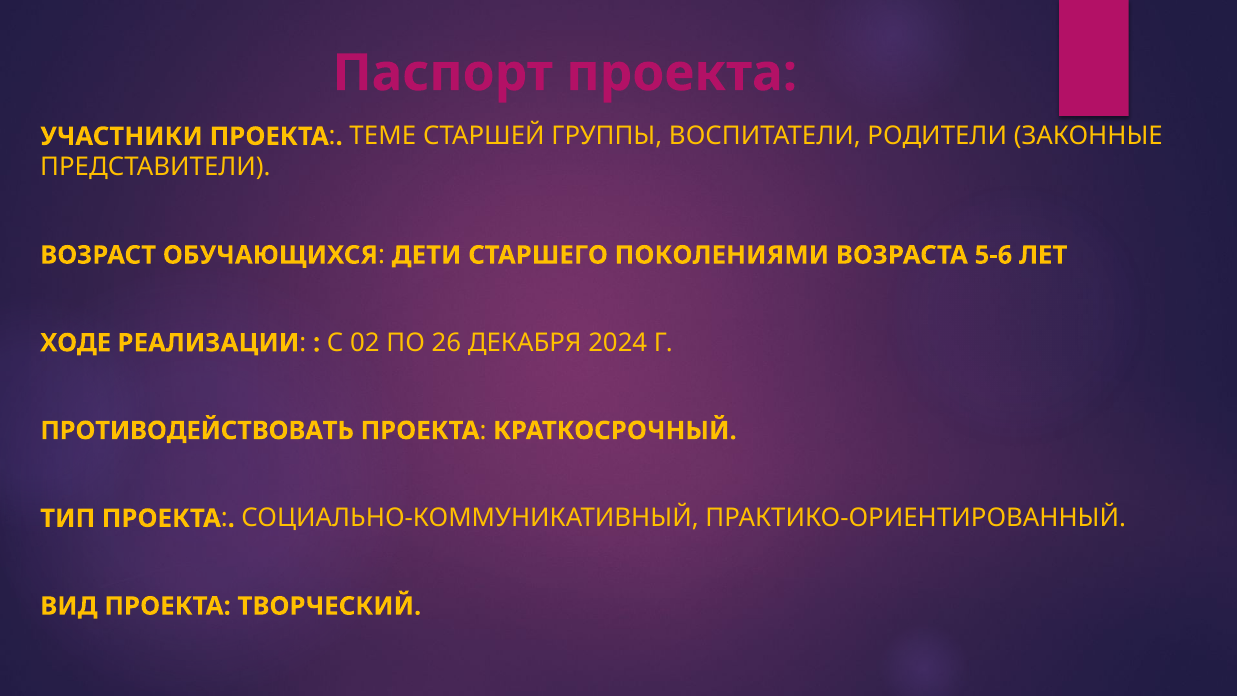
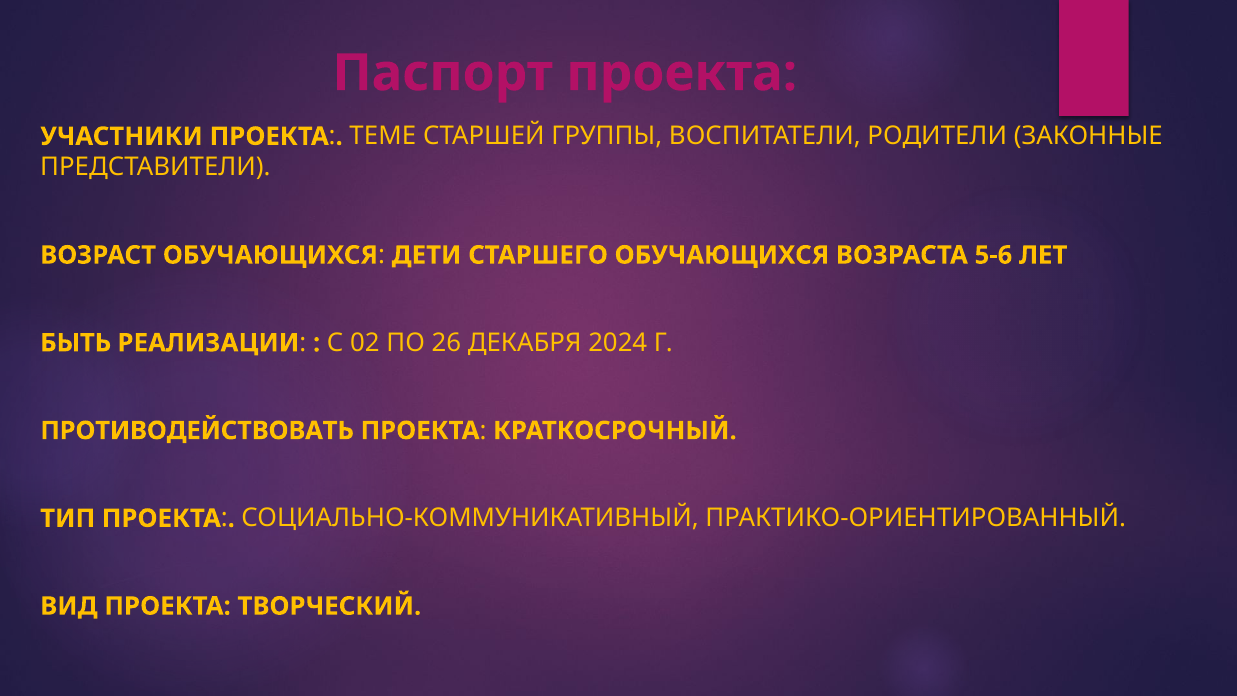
СТАРШЕГО ПОКОЛЕНИЯМИ: ПОКОЛЕНИЯМИ -> ОБУЧАЮЩИХСЯ (722, 255)
ХОДЕ: ХОДЕ -> БЫТЬ (76, 343)
